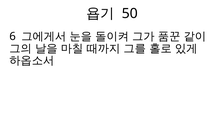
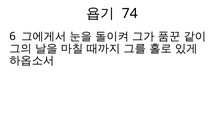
50: 50 -> 74 (130, 13)
